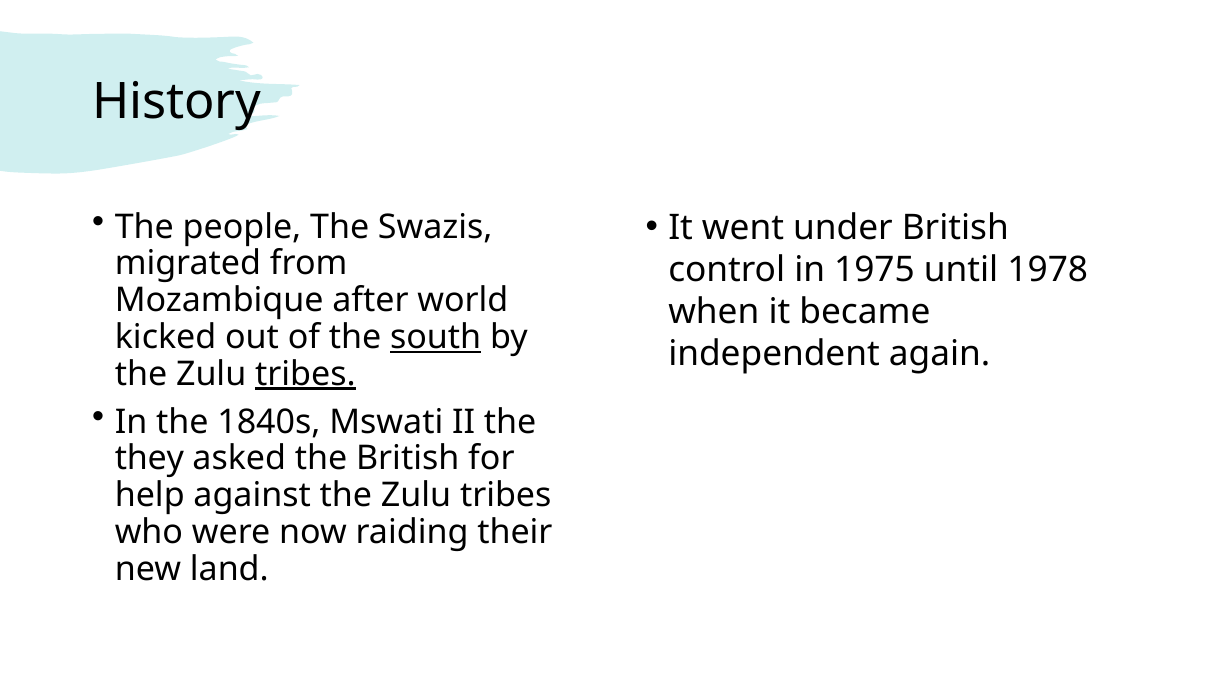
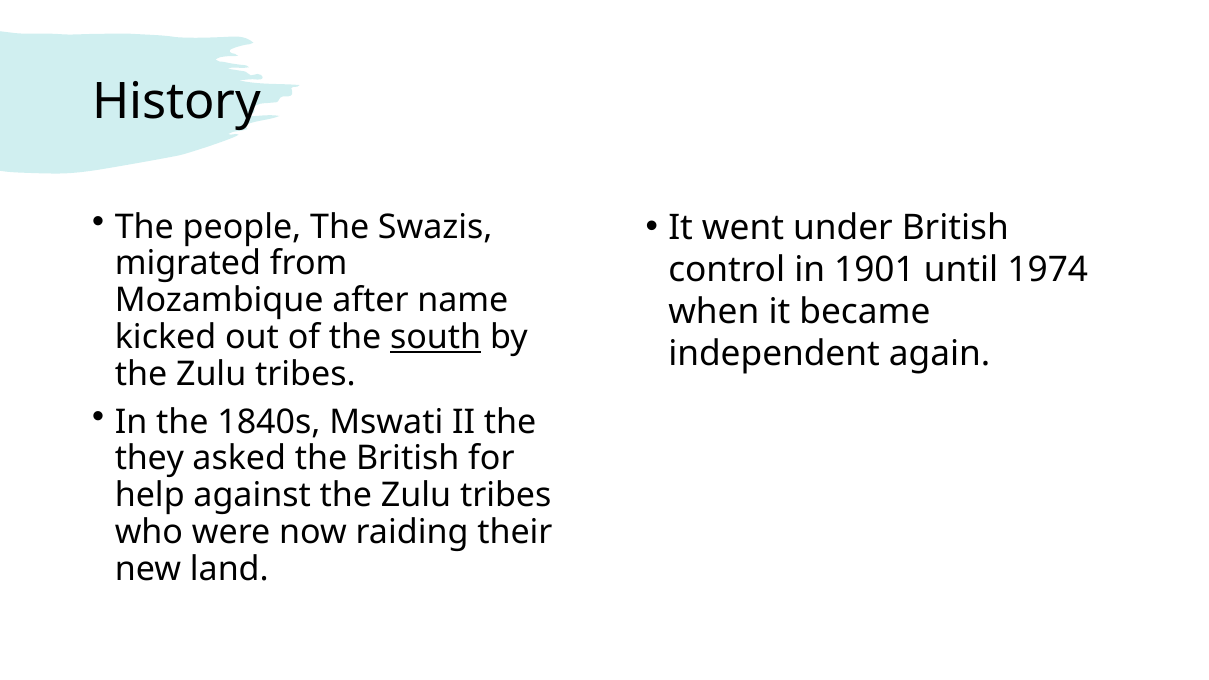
1975: 1975 -> 1901 (875, 270)
1978: 1978 -> 1974 (1048, 270)
world: world -> name (463, 300)
tribes underline: present -> none (305, 374)
